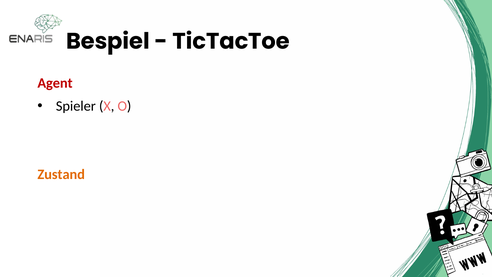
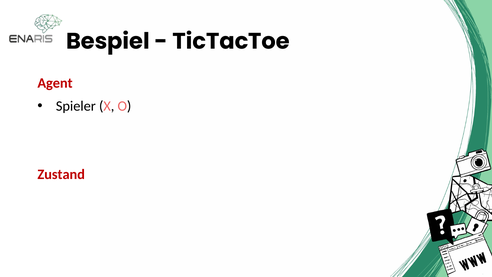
Zustand colour: orange -> red (61, 174)
